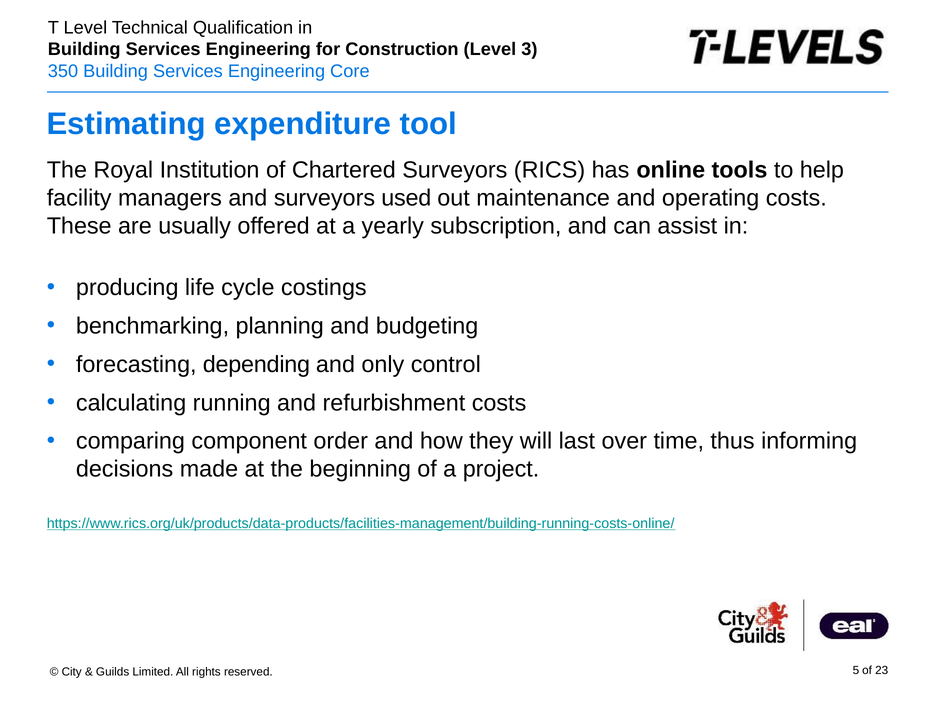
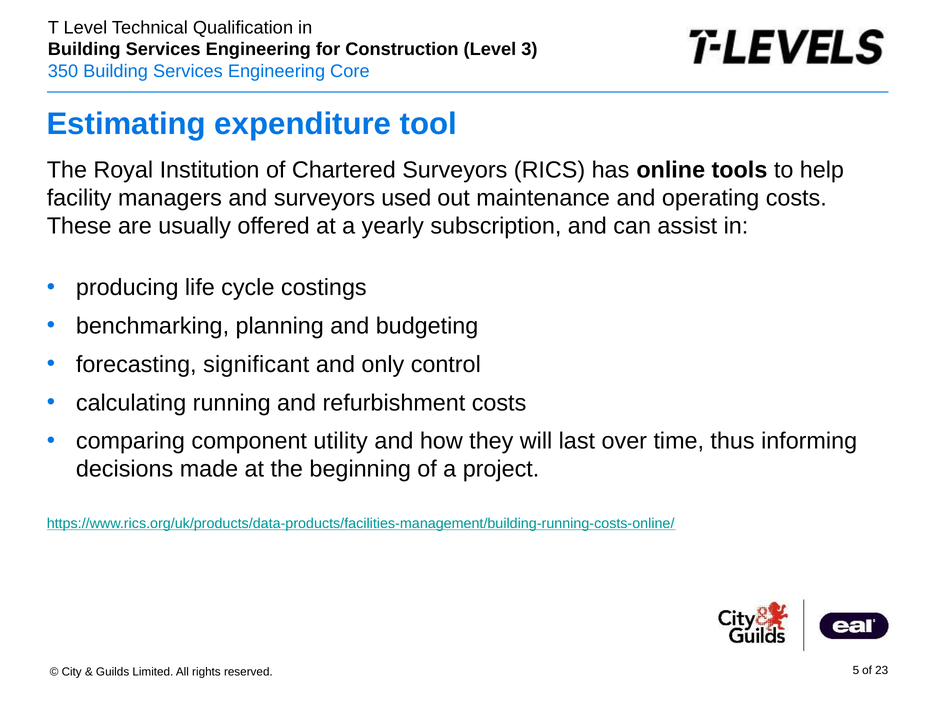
depending: depending -> significant (256, 365)
order: order -> utility (341, 441)
